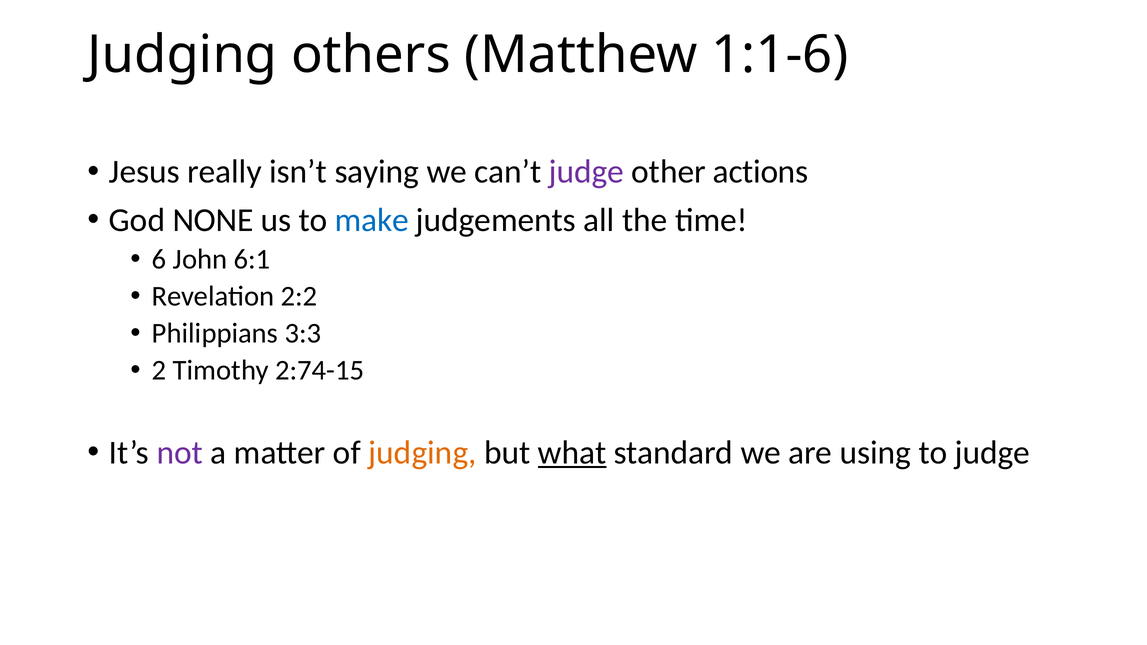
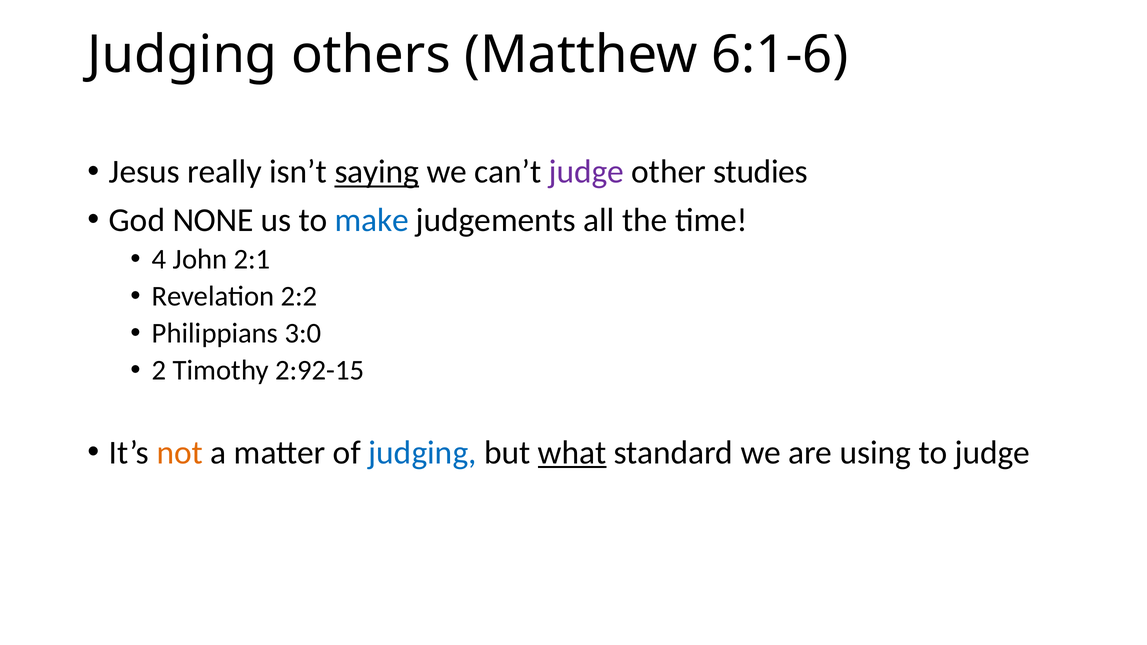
1:1-6: 1:1-6 -> 6:1-6 (780, 55)
saying underline: none -> present (377, 172)
actions: actions -> studies (760, 172)
6: 6 -> 4 (159, 260)
6:1: 6:1 -> 2:1 (252, 260)
3:3: 3:3 -> 3:0 (303, 333)
2:74-15: 2:74-15 -> 2:92-15 (320, 370)
not colour: purple -> orange (180, 453)
judging colour: orange -> blue (422, 453)
